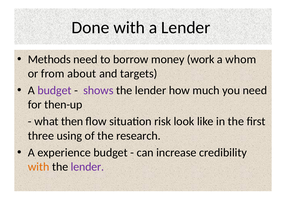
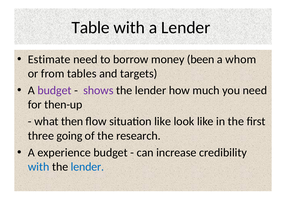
Done: Done -> Table (91, 28)
Methods: Methods -> Estimate (49, 59)
work: work -> been (201, 59)
about: about -> tables (82, 74)
situation risk: risk -> like (163, 122)
using: using -> going (69, 136)
with colour: orange -> blue (39, 167)
lender colour: purple -> blue (87, 167)
